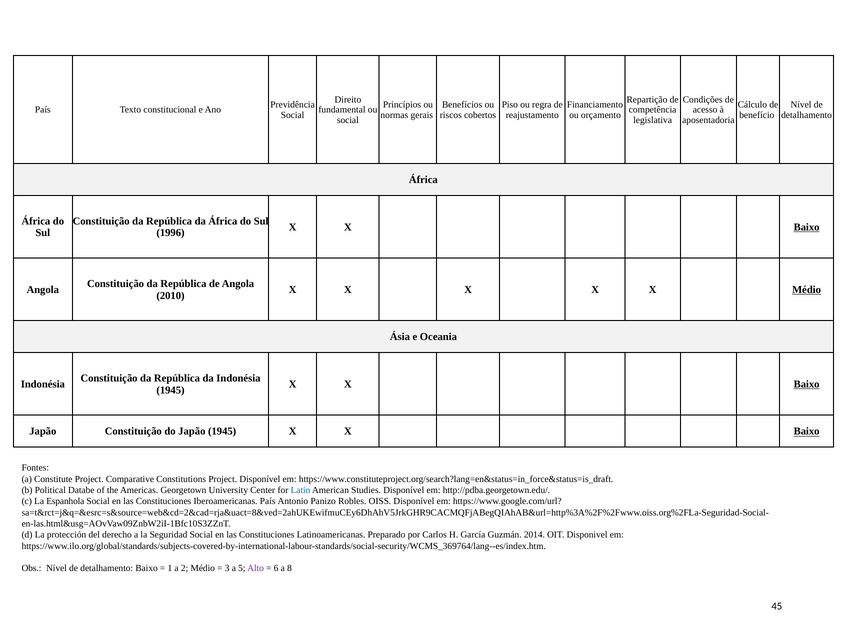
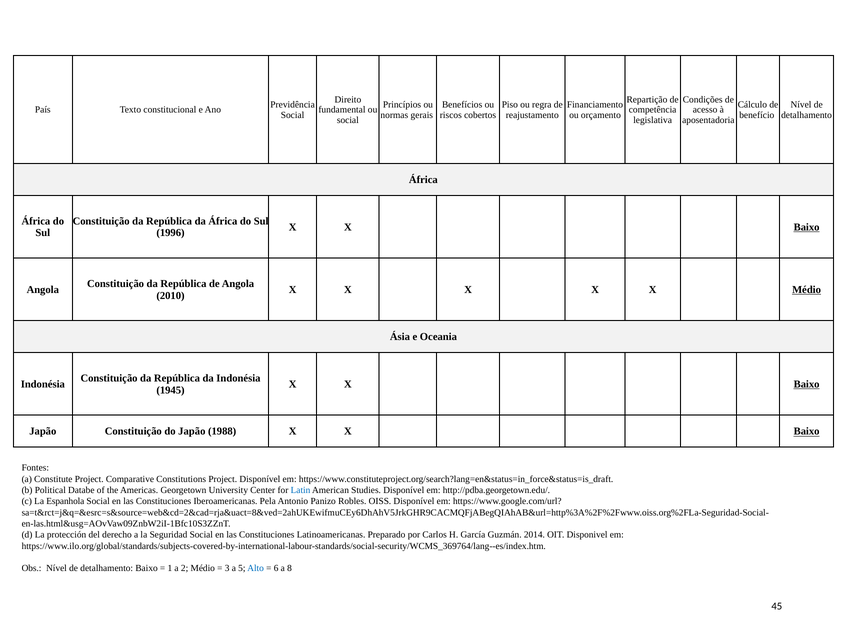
Japão 1945: 1945 -> 1988 (222, 432)
Iberoamericanas País: País -> Pela (268, 502)
Alto colour: purple -> blue (256, 569)
